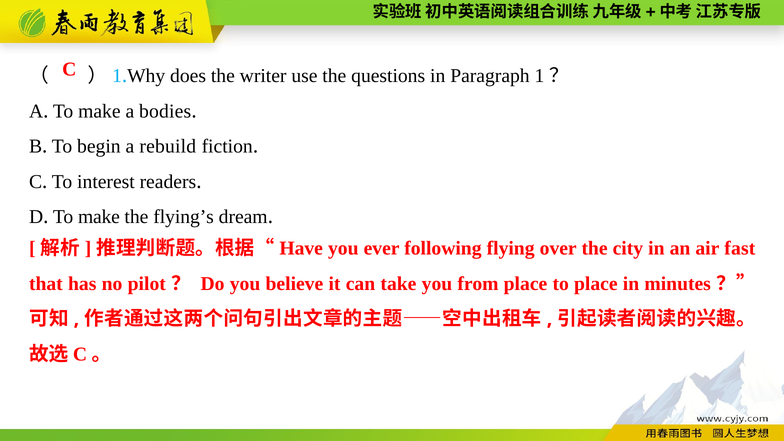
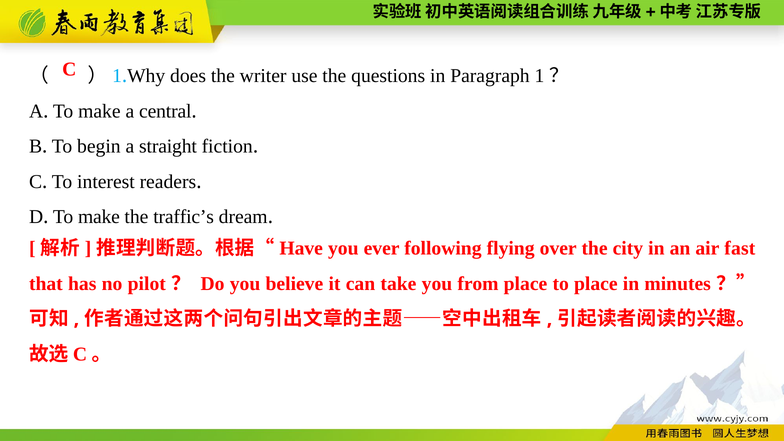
bodies: bodies -> central (165, 111)
rebuild: rebuild -> straight (168, 146)
flying’s: flying’s -> traffic’s (184, 217)
